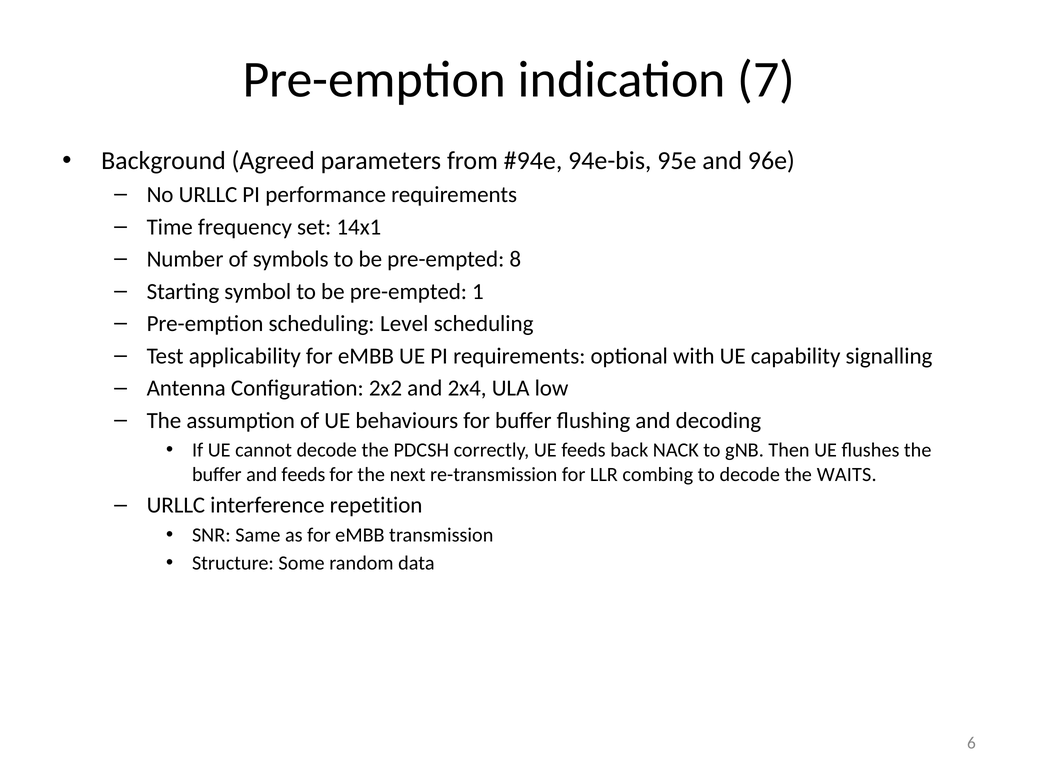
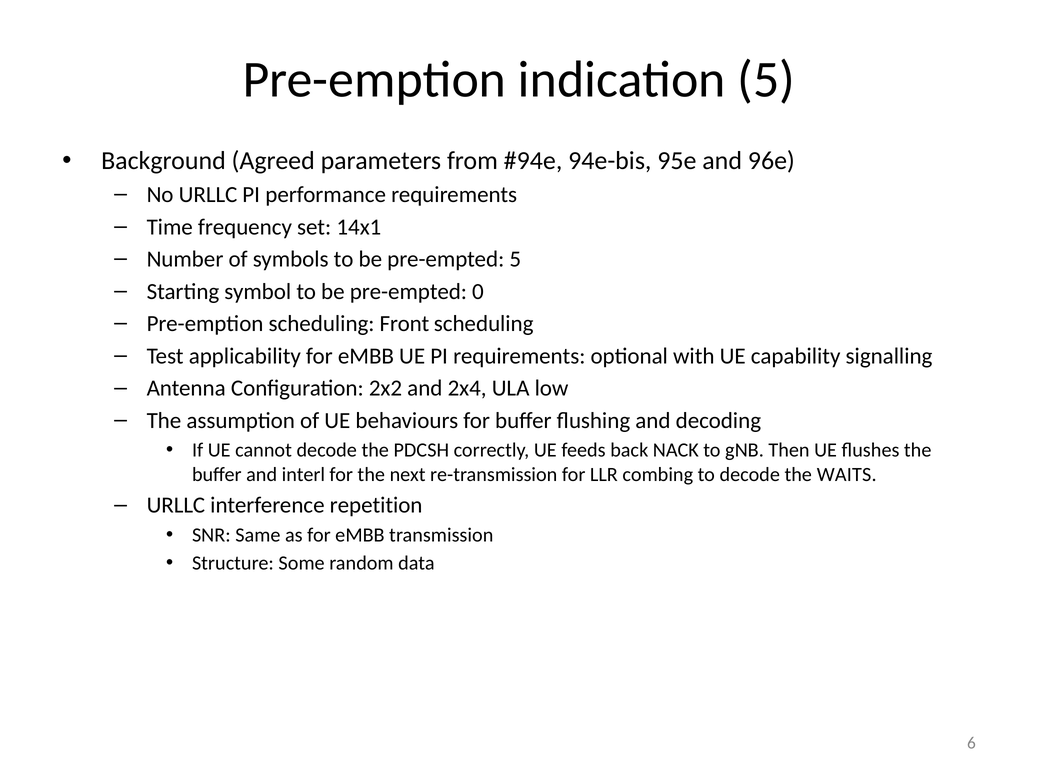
indication 7: 7 -> 5 (766, 80)
pre-empted 8: 8 -> 5 (515, 259)
1: 1 -> 0 (478, 292)
Level: Level -> Front (404, 324)
and feeds: feeds -> interl (303, 475)
